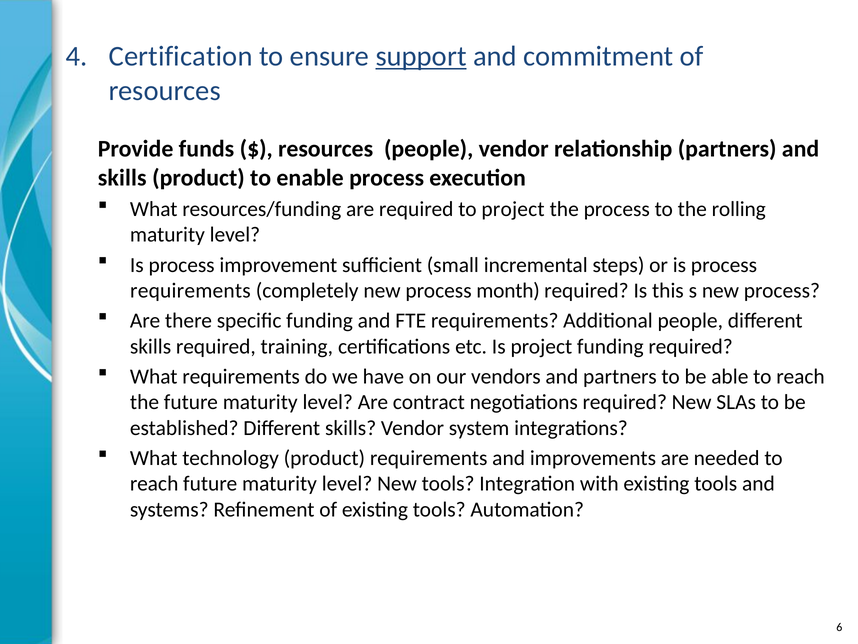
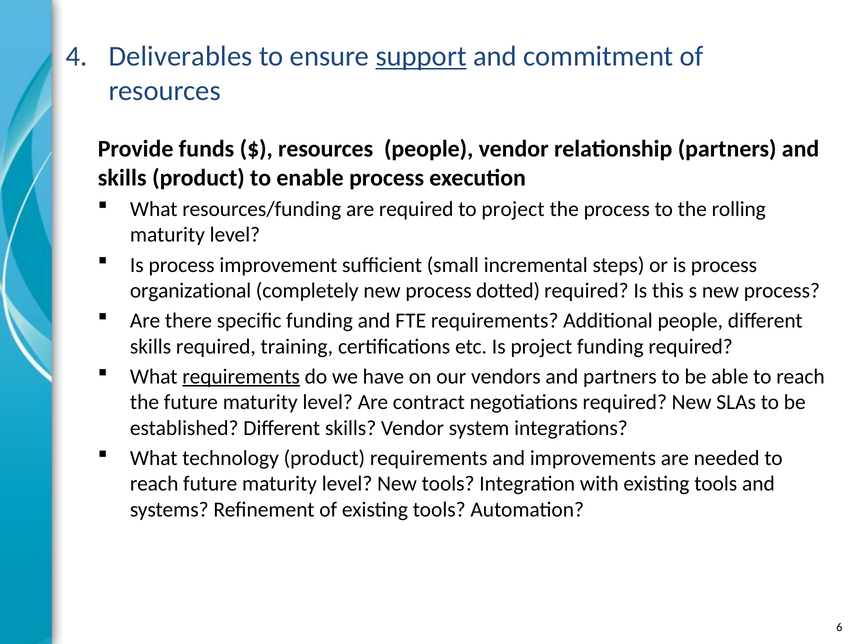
Certification: Certification -> Deliverables (181, 56)
requirements: requirements -> organizational (191, 290)
month: month -> dotted (508, 290)
requirements underline: none -> present (241, 376)
